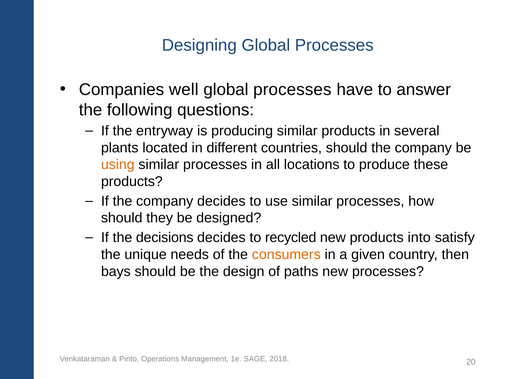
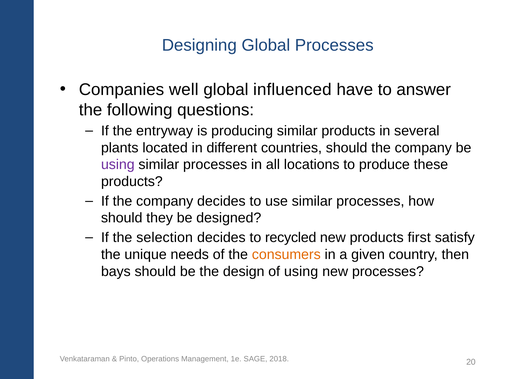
processes: processes -> influenced (292, 90)
using colour: orange -> purple (118, 165)
decisions: decisions -> selection (165, 238)
into: into -> first (419, 238)
of paths: paths -> using (301, 272)
